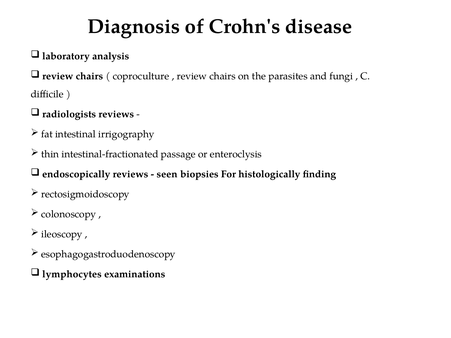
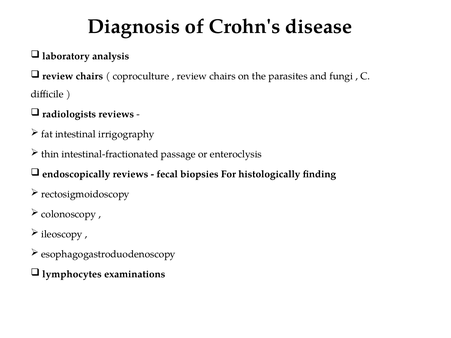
seen: seen -> fecal (167, 174)
